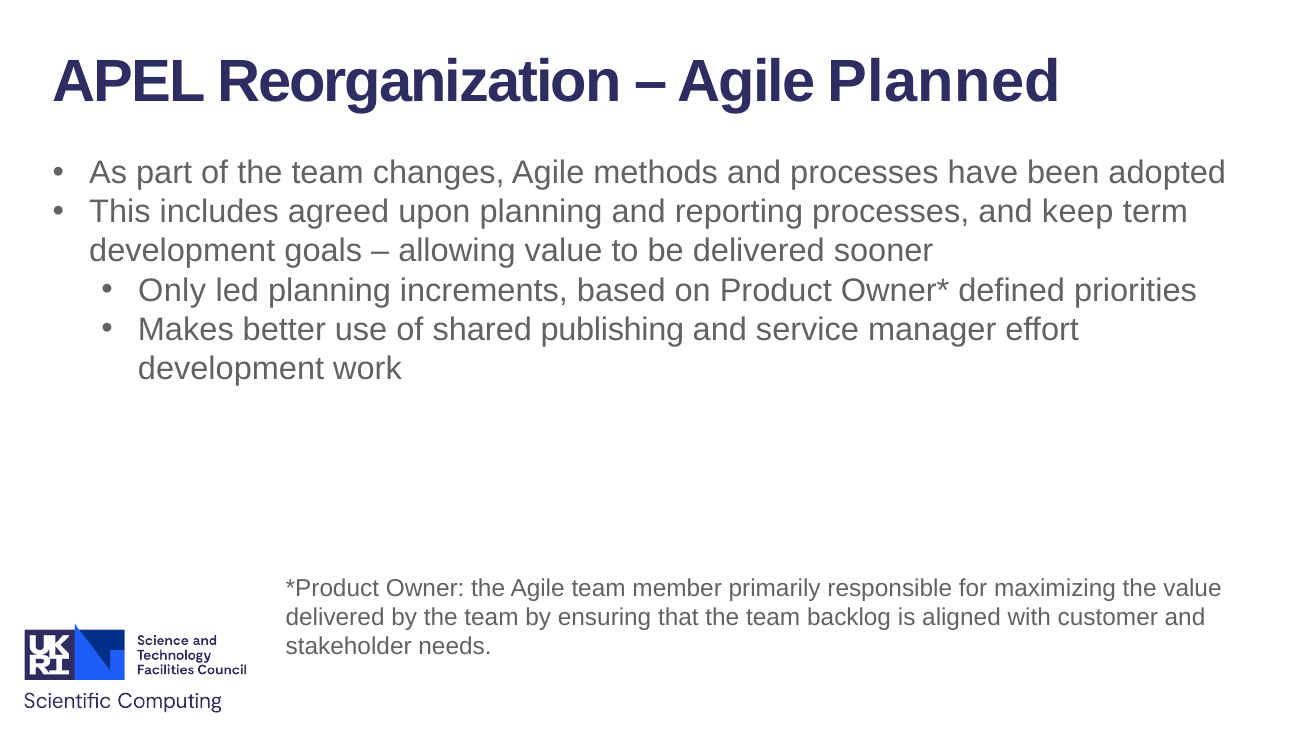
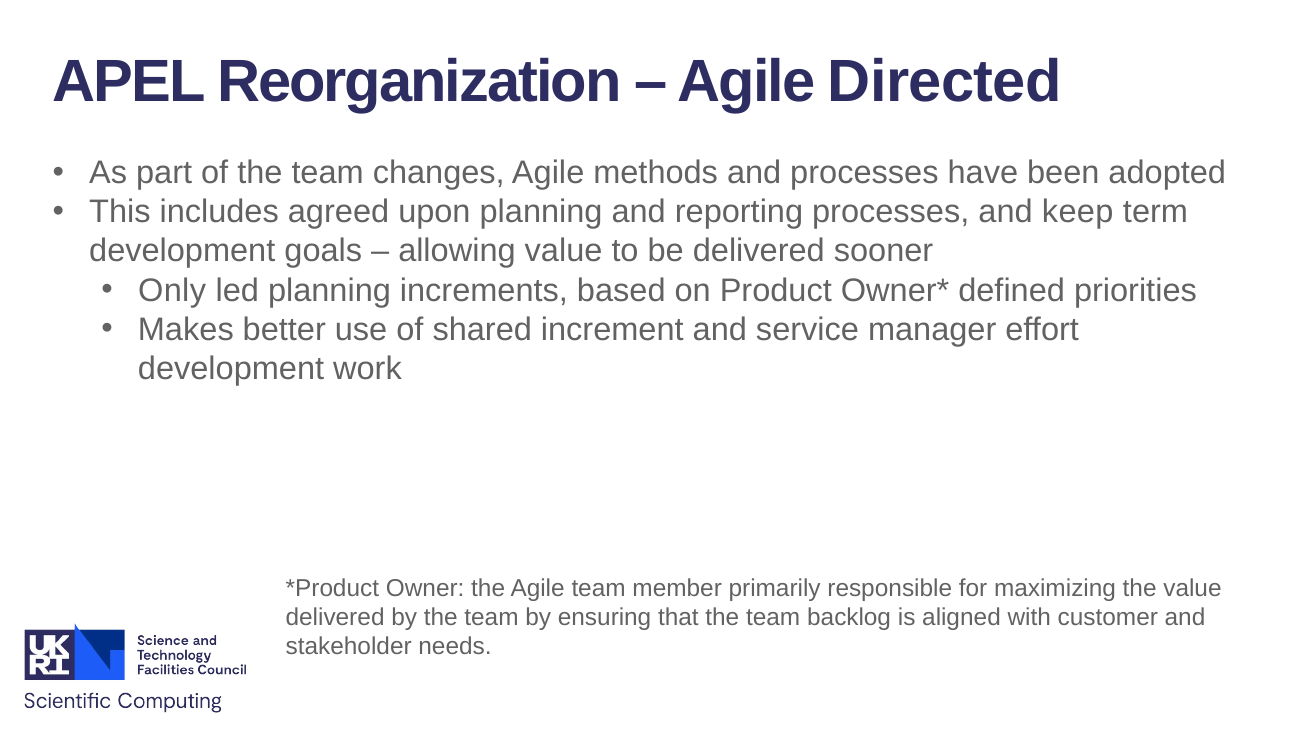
Planned: Planned -> Directed (945, 82)
publishing: publishing -> increment (612, 329)
